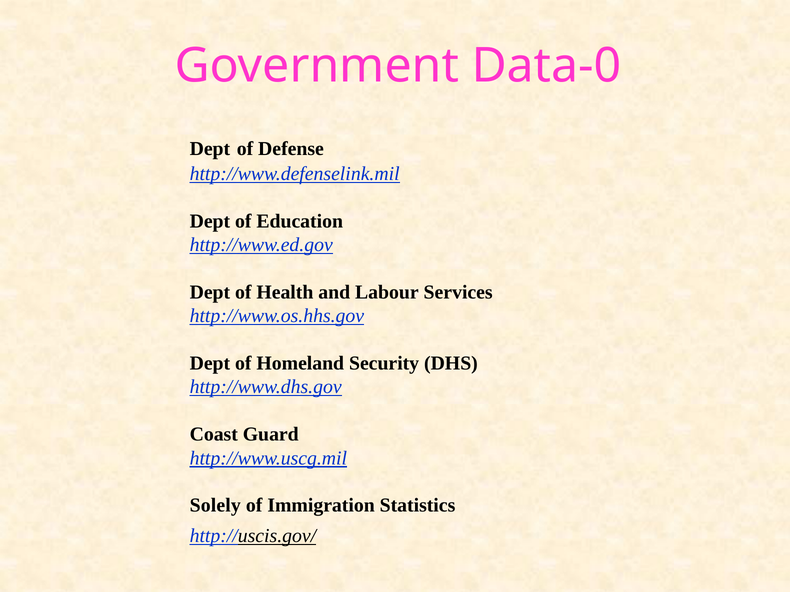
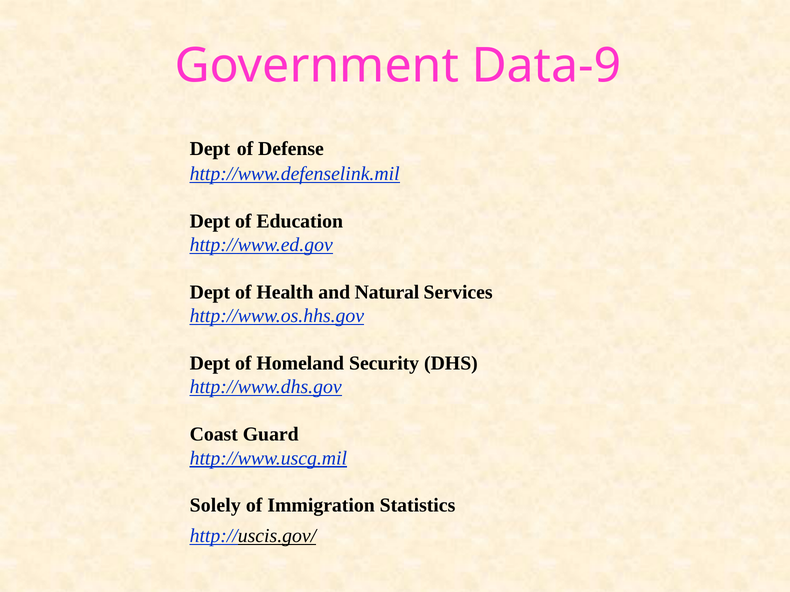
Data-0: Data-0 -> Data-9 (547, 66)
Labour: Labour -> Natural (387, 293)
